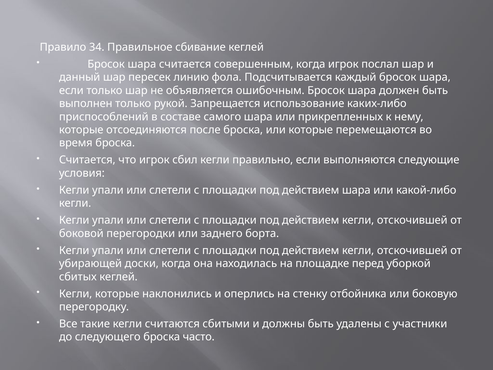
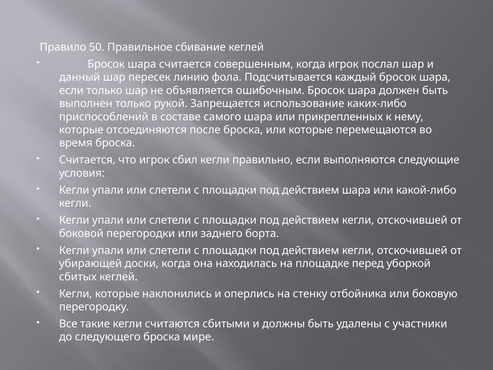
34: 34 -> 50 (97, 47)
часто: часто -> мире (199, 337)
